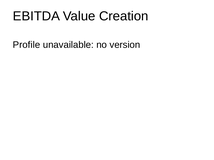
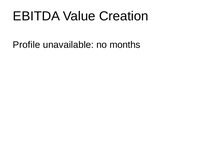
version: version -> months (125, 45)
